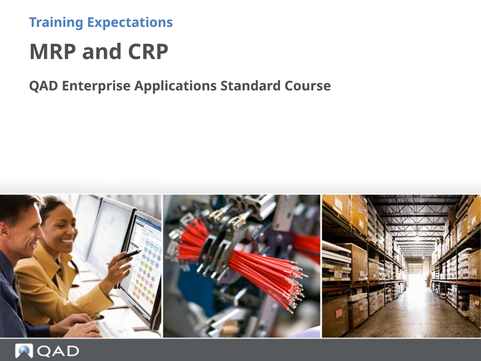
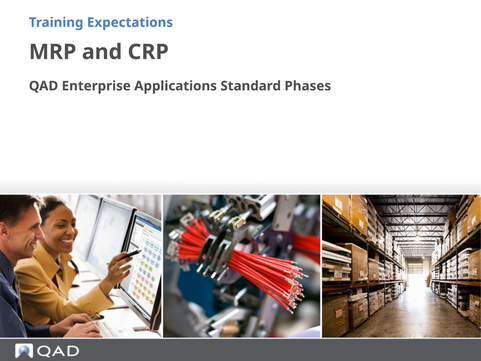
Course: Course -> Phases (308, 86)
